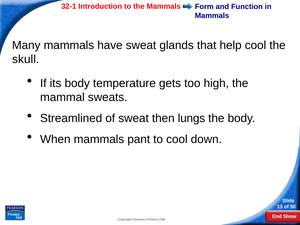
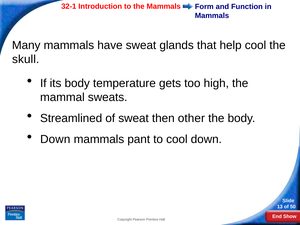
lungs: lungs -> other (191, 118)
When: When -> Down (55, 139)
